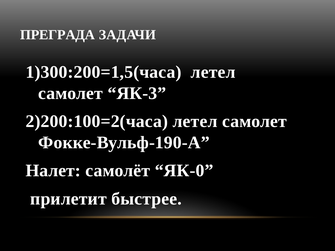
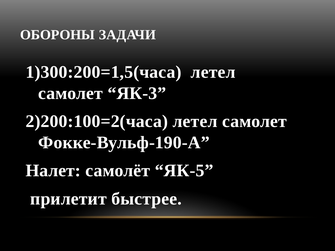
ПРЕГРАДА: ПРЕГРАДА -> ОБОРОНЫ (57, 35)
ЯК-0: ЯК-0 -> ЯК-5 (184, 171)
